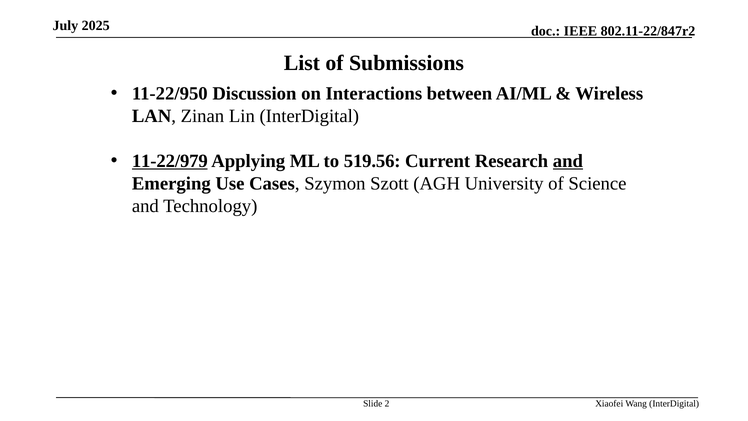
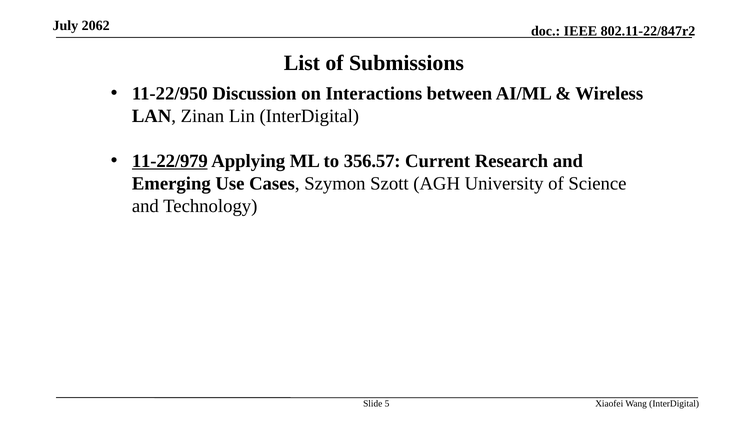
2025: 2025 -> 2062 (96, 26)
519.56: 519.56 -> 356.57 (372, 161)
and underline: present -> none (568, 161)
2: 2 -> 5 (387, 404)
